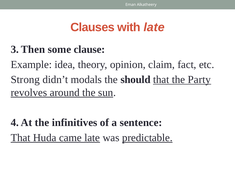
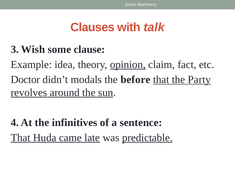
with late: late -> talk (154, 27)
Then: Then -> Wish (33, 50)
opinion underline: none -> present (128, 65)
Strong: Strong -> Doctor (25, 80)
should: should -> before (135, 80)
